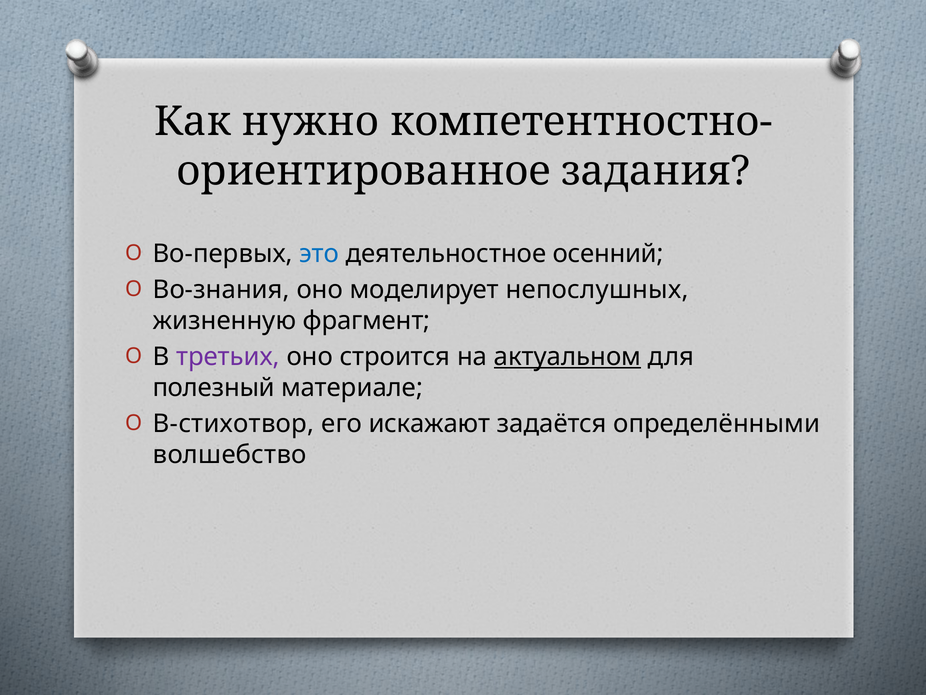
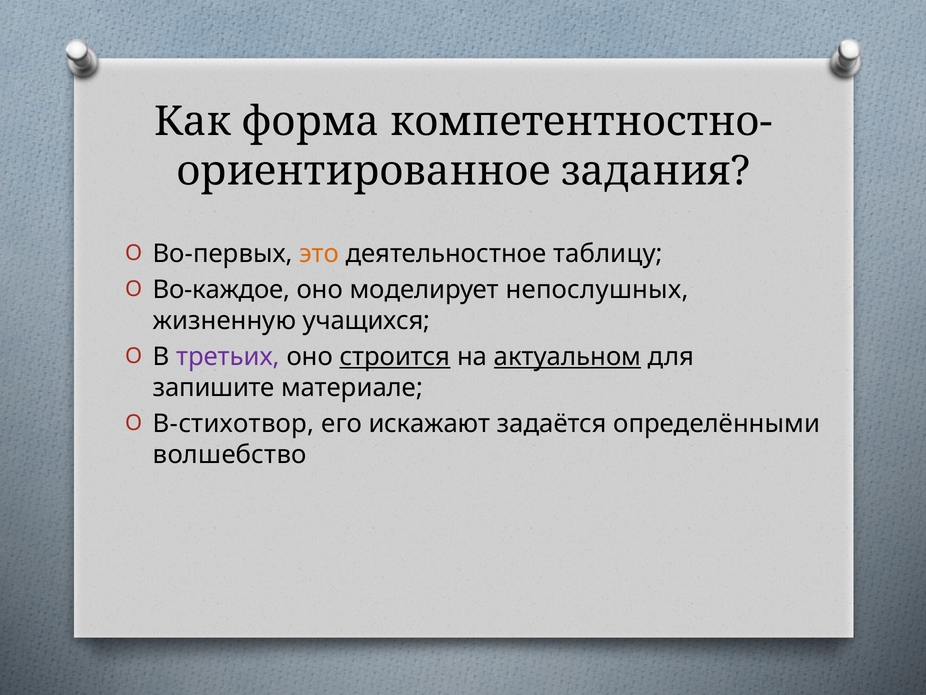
нужно: нужно -> форма (311, 122)
это colour: blue -> orange (319, 253)
осенний: осенний -> таблицу (608, 253)
Во-знания: Во-знания -> Во-каждое (221, 289)
фрагмент: фрагмент -> учащихся (367, 320)
строится underline: none -> present (395, 356)
полезный: полезный -> запишите (214, 387)
